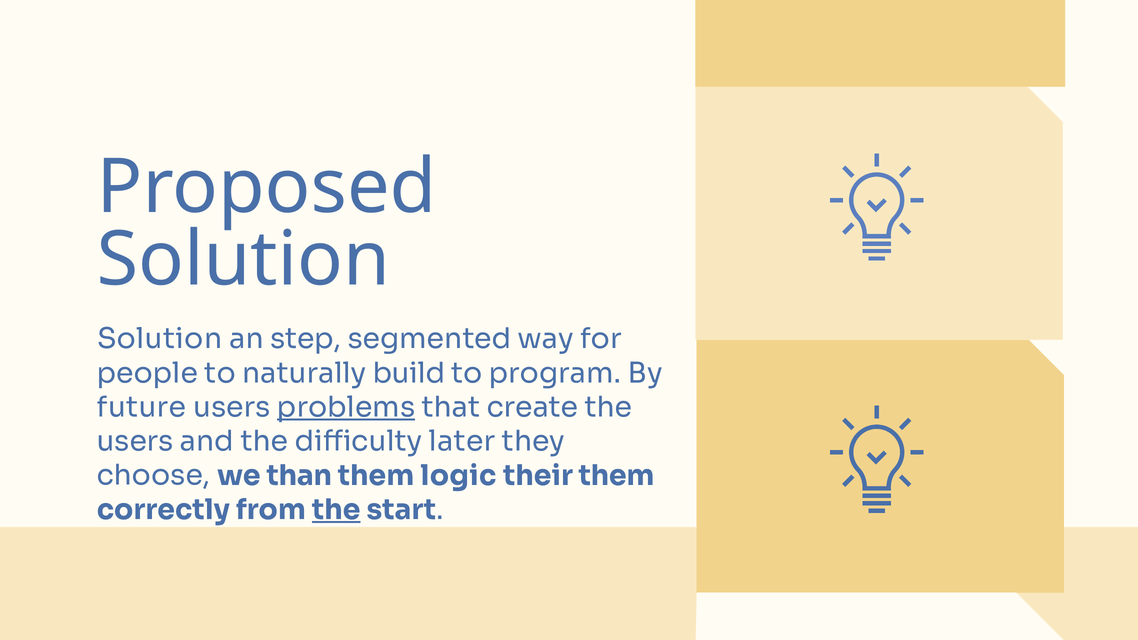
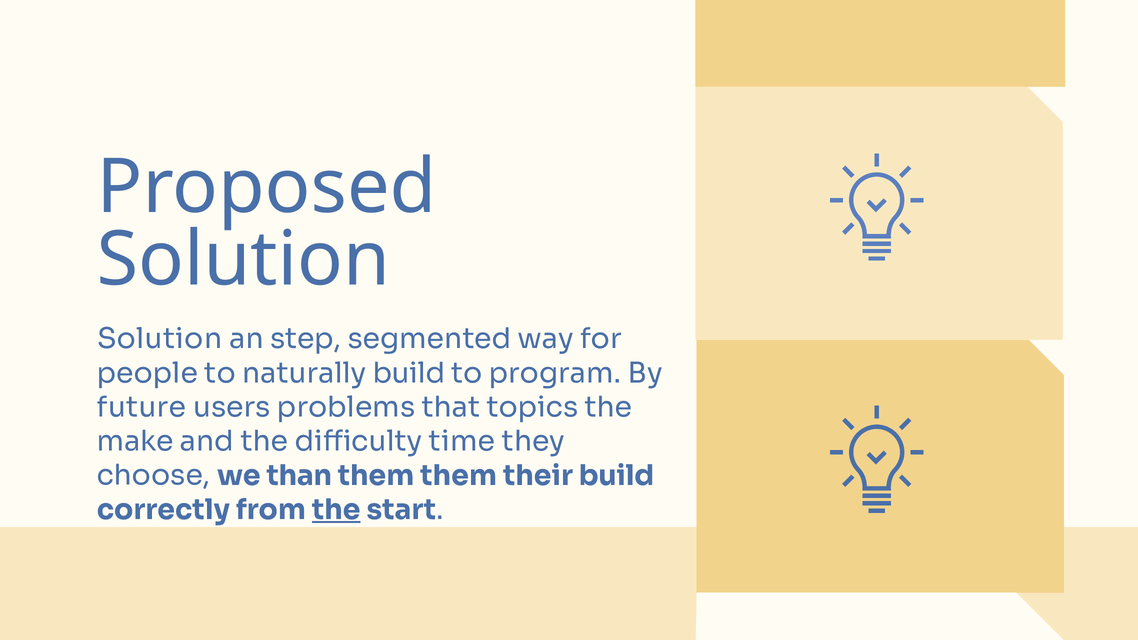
problems underline: present -> none (346, 407)
create: create -> topics (533, 407)
users: users -> make (135, 442)
later: later -> time (462, 442)
them logic: logic -> them (459, 476)
their them: them -> build (616, 476)
